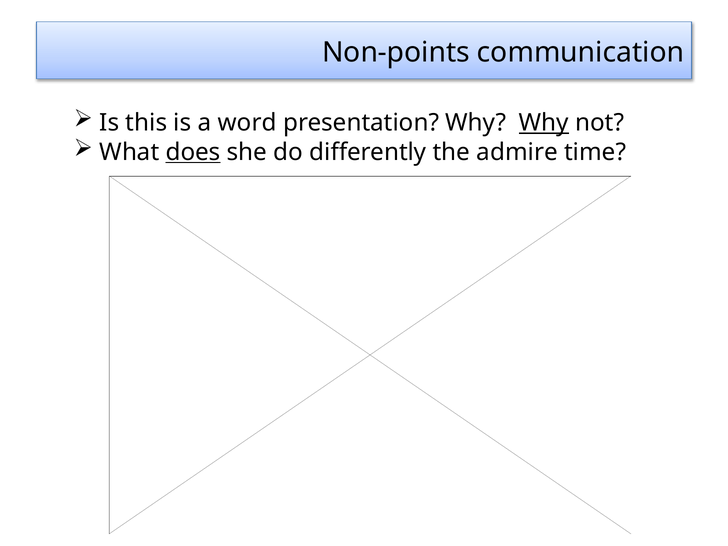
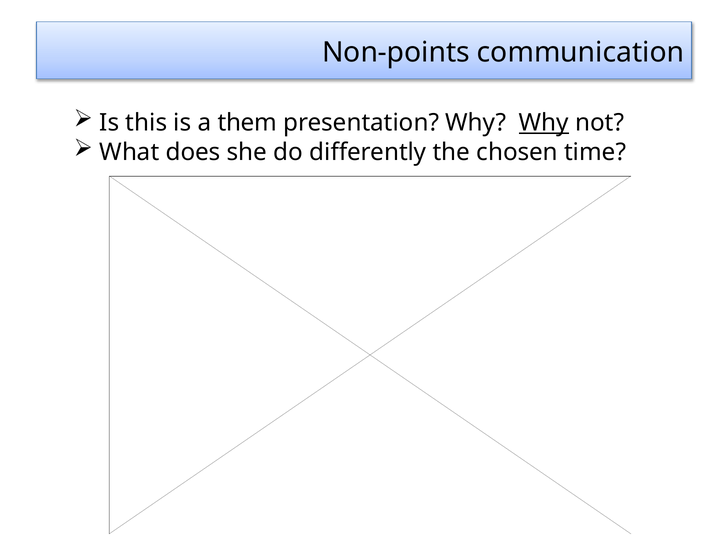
word: word -> them (247, 123)
does underline: present -> none (193, 152)
admire: admire -> chosen (517, 152)
